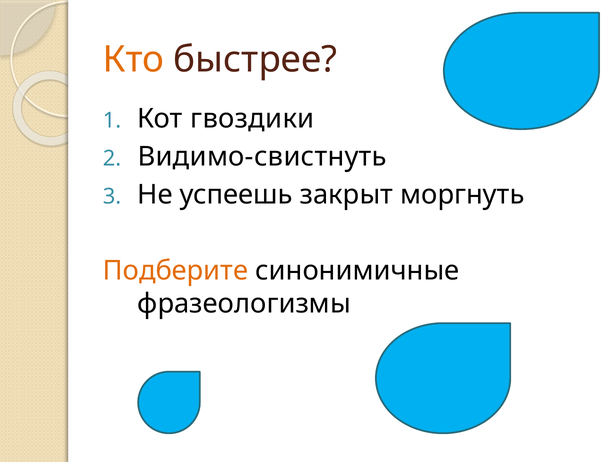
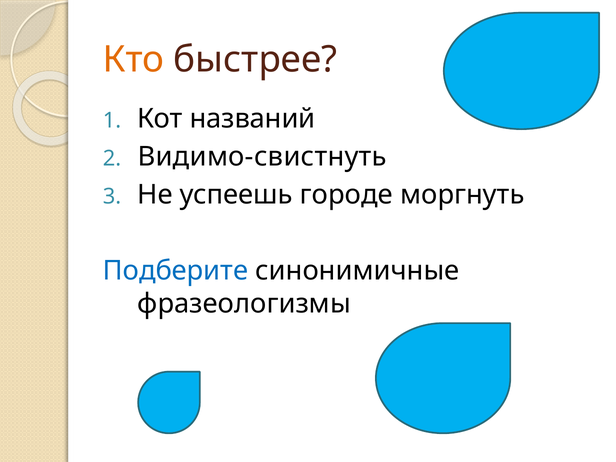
гвоздики: гвоздики -> названий (253, 119)
закрыт: закрыт -> городе (346, 195)
Подберите colour: orange -> blue (175, 271)
